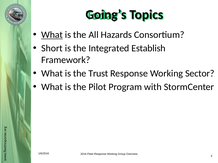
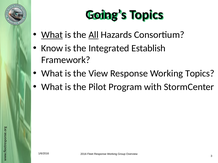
All underline: none -> present (94, 35)
Short: Short -> Know (52, 48)
Trust: Trust -> View (98, 74)
Working Sector: Sector -> Topics (200, 74)
